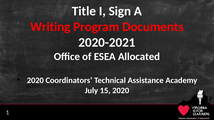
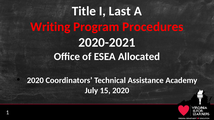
Sign: Sign -> Last (120, 11)
Documents: Documents -> Procedures (153, 27)
